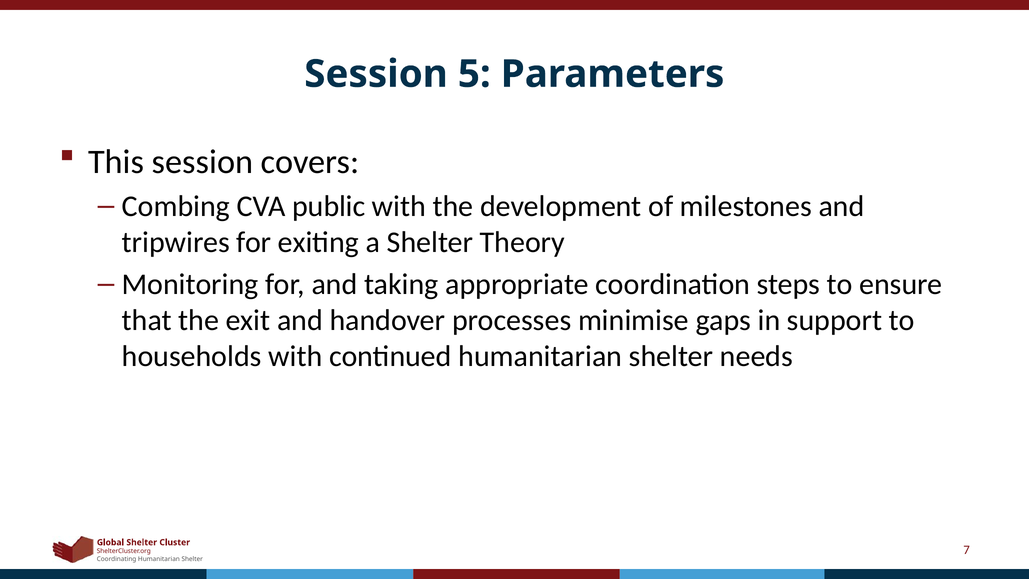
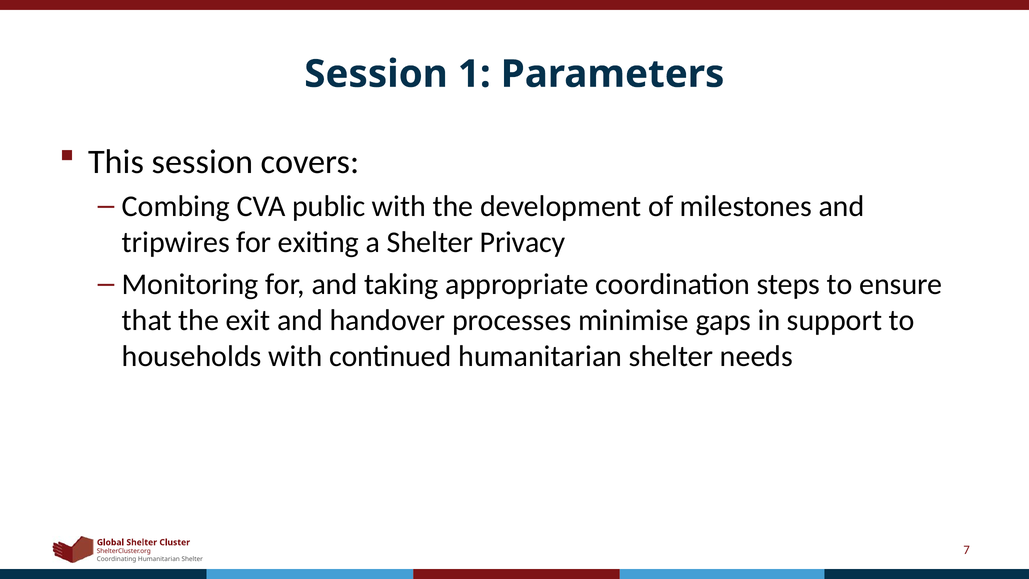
5: 5 -> 1 (474, 74)
Theory: Theory -> Privacy (522, 242)
